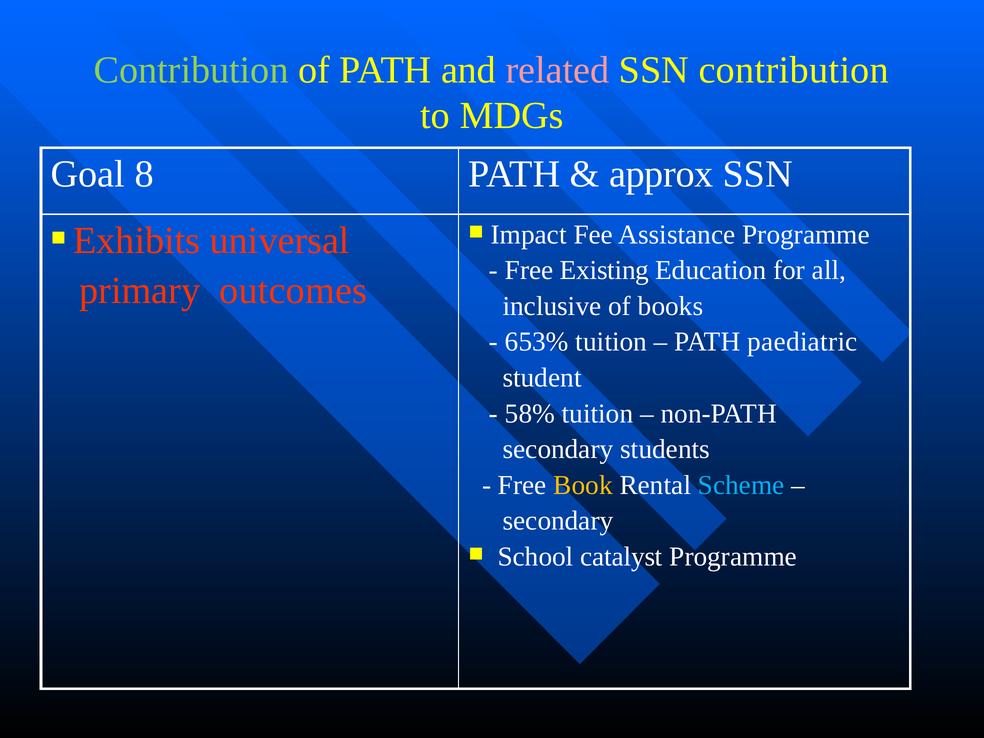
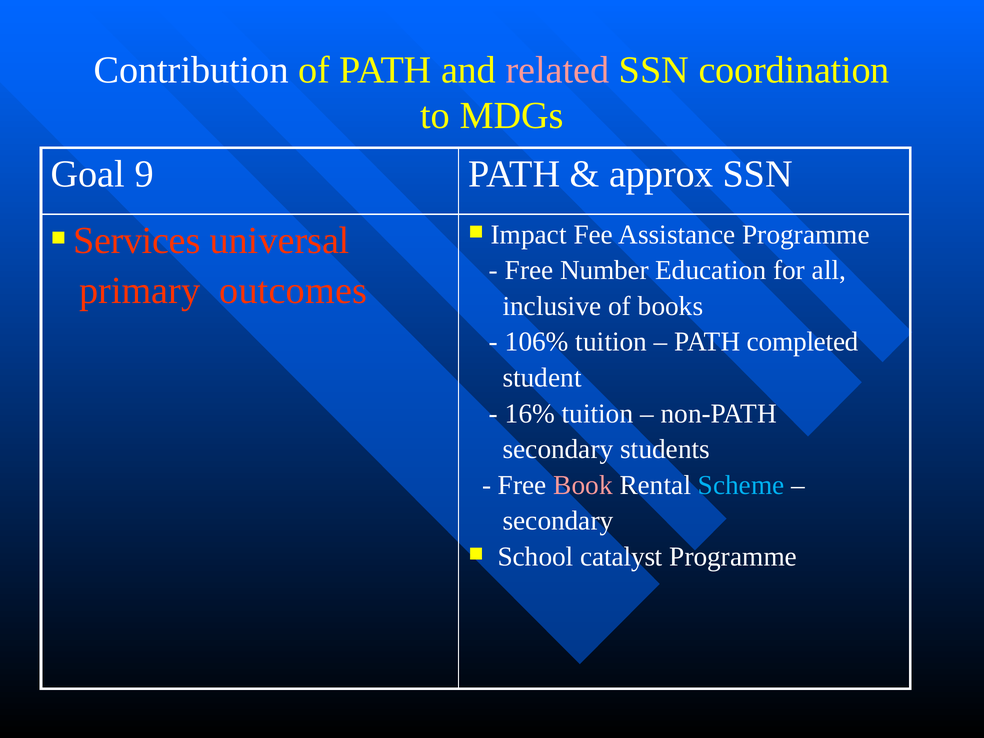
Contribution colour: light green -> white (191, 70)
SSN contribution: contribution -> coordination (794, 70)
8: 8 -> 9 (144, 174)
Exhibits: Exhibits -> Services (137, 241)
Existing: Existing -> Number (605, 270)
653%: 653% -> 106% (537, 342)
paediatric: paediatric -> completed (803, 342)
58%: 58% -> 16% (530, 414)
Book colour: yellow -> pink (583, 485)
